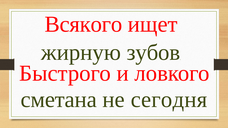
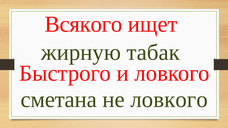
зубов: зубов -> табак (153, 53)
не сегодня: сегодня -> ловкого (169, 100)
